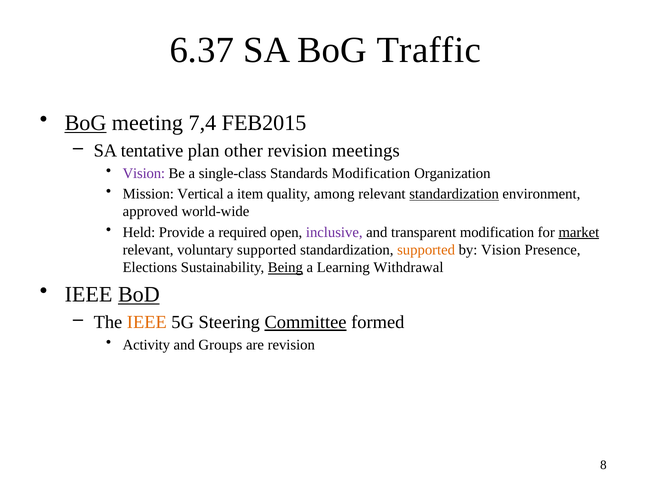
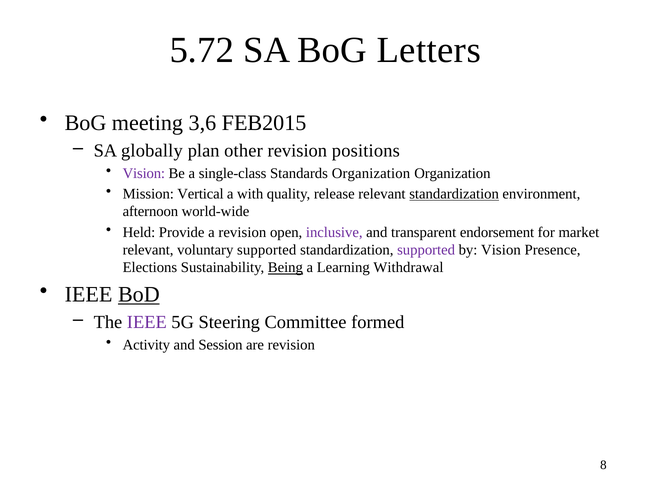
6.37: 6.37 -> 5.72 (202, 50)
Traffic: Traffic -> Letters (429, 50)
BoG underline: present -> none (86, 123)
7,4: 7,4 -> 3,6 (202, 123)
tentative: tentative -> globally (152, 151)
meetings: meetings -> positions (366, 151)
Standards Modification: Modification -> Organization (371, 173)
item: item -> with (250, 194)
among: among -> release (334, 194)
approved: approved -> afternoon (150, 212)
a required: required -> revision (242, 232)
transparent modification: modification -> endorsement (497, 232)
market underline: present -> none (579, 232)
supported colour: orange -> purple (426, 250)
IEEE colour: orange -> purple (147, 322)
Committee underline: present -> none (306, 322)
Groups: Groups -> Session (220, 345)
